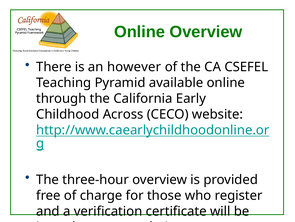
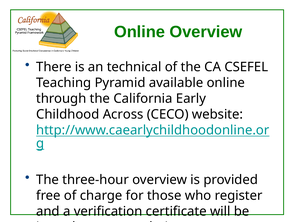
however: however -> technical (134, 67)
